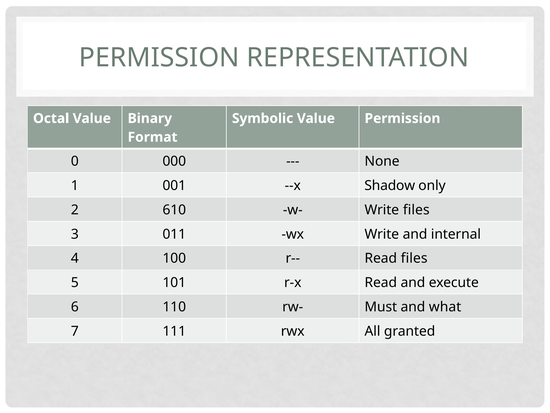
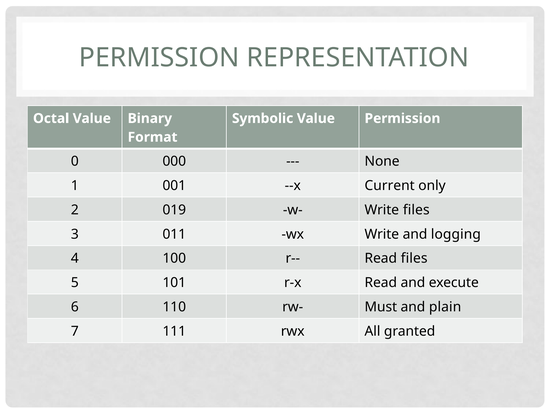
Shadow: Shadow -> Current (390, 185)
610: 610 -> 019 (174, 210)
internal: internal -> logging (456, 234)
what: what -> plain (445, 307)
